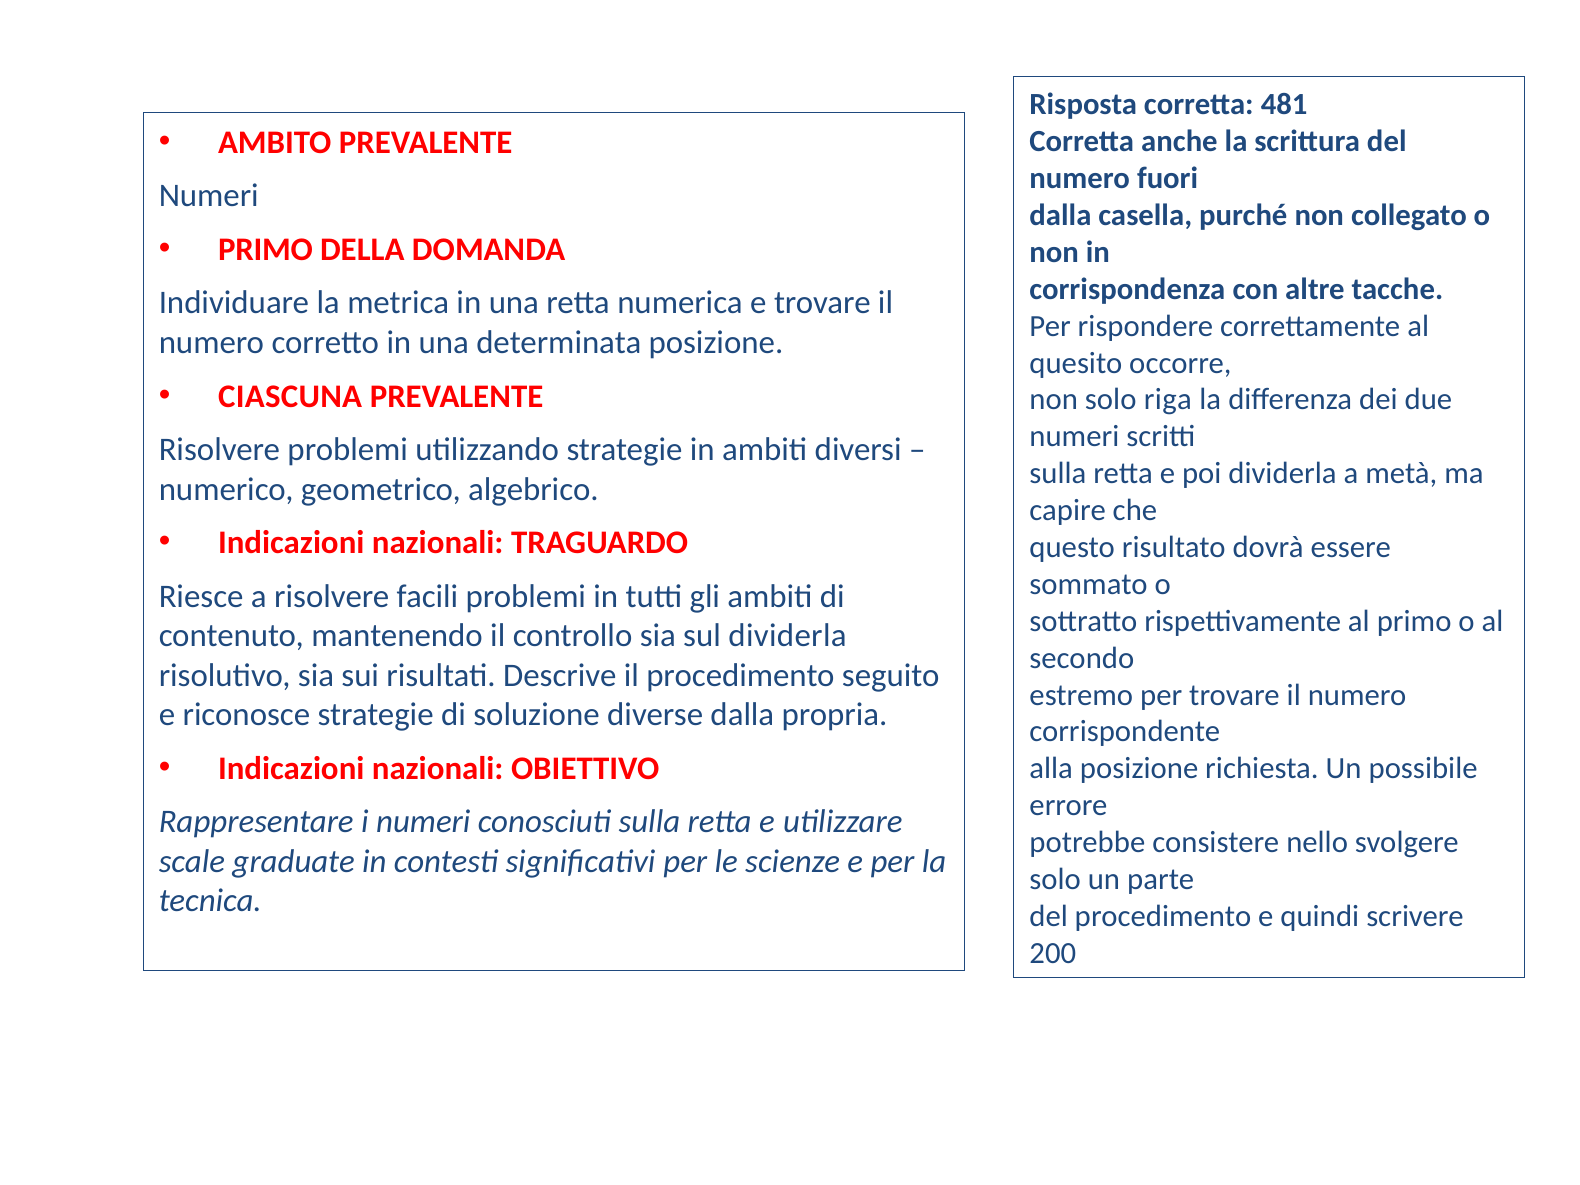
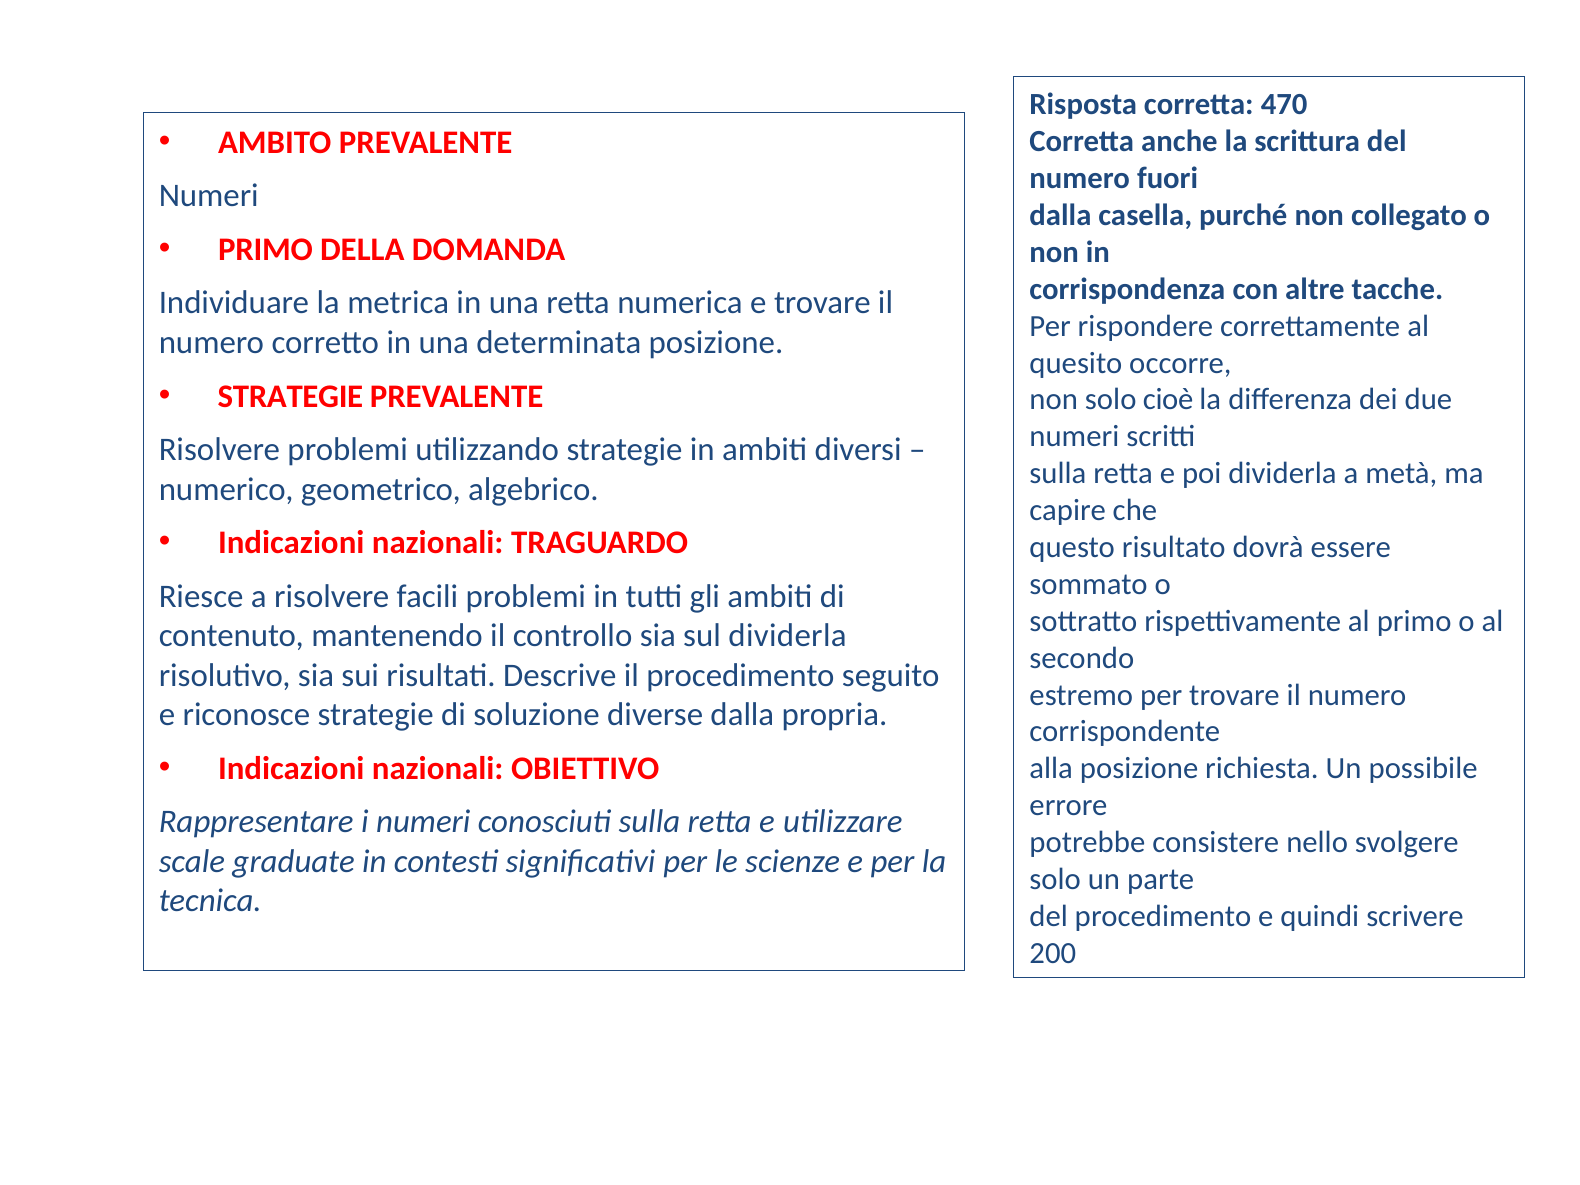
481: 481 -> 470 (1284, 105)
CIASCUNA: CIASCUNA -> STRATEGIE (290, 396)
riga: riga -> cioè (1168, 400)
